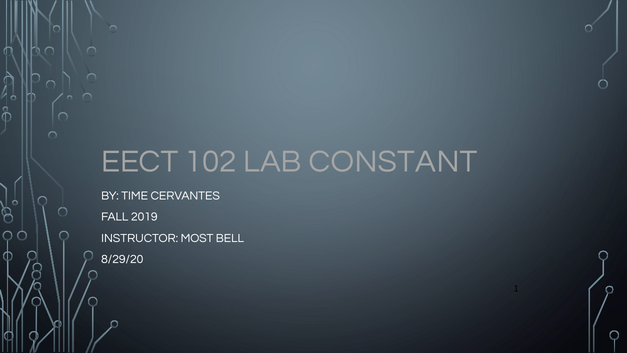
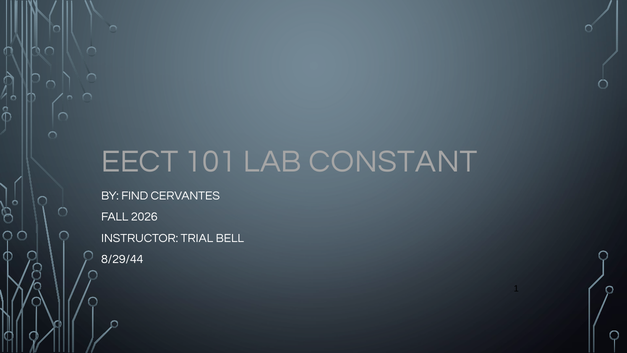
102: 102 -> 101 (211, 161)
TIME: TIME -> FIND (135, 196)
2019: 2019 -> 2026 (144, 217)
MOST: MOST -> TRIAL (197, 238)
8/29/20: 8/29/20 -> 8/29/44 (122, 259)
